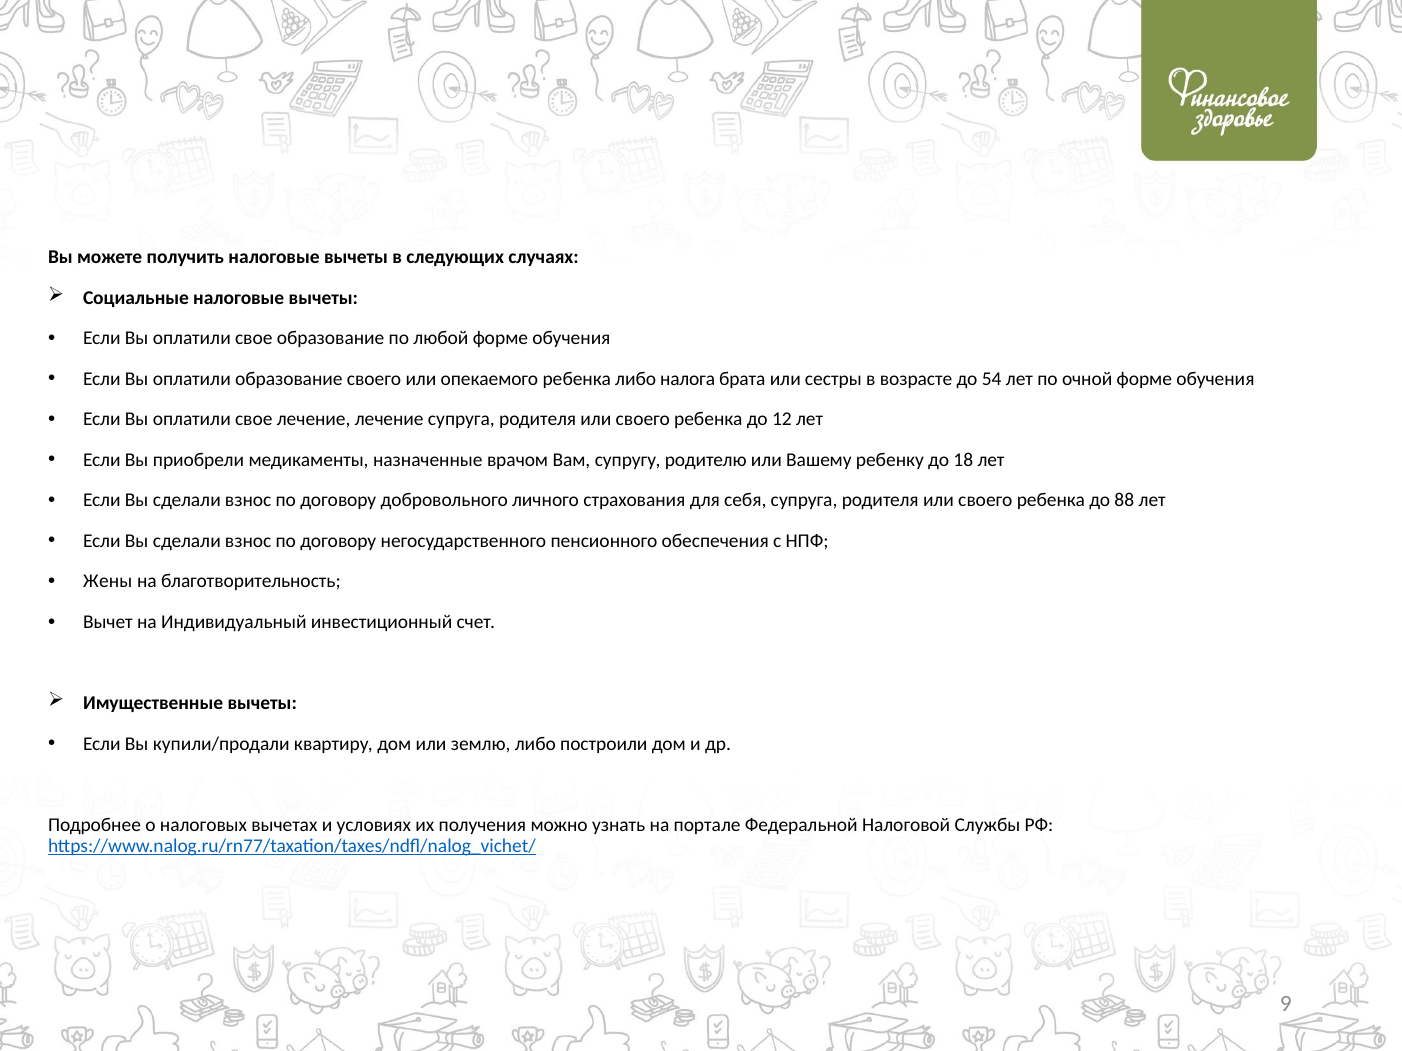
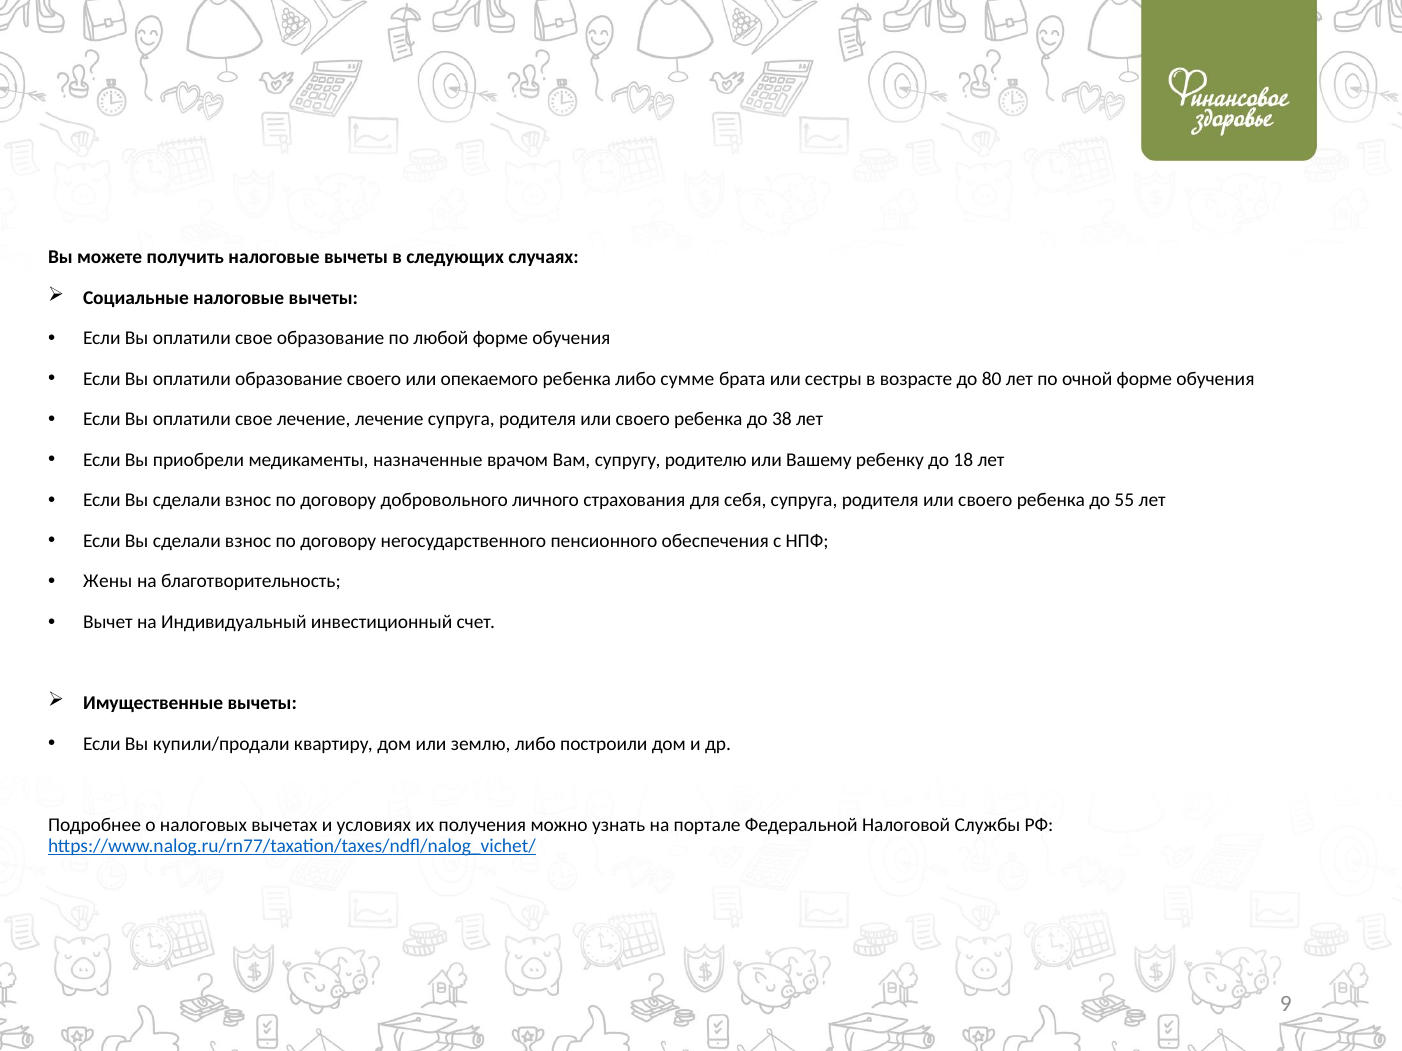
налога: налога -> сумме (687, 379)
54: 54 -> 80 (992, 379)
12: 12 -> 38 (782, 419)
88: 88 -> 55 (1124, 501)
